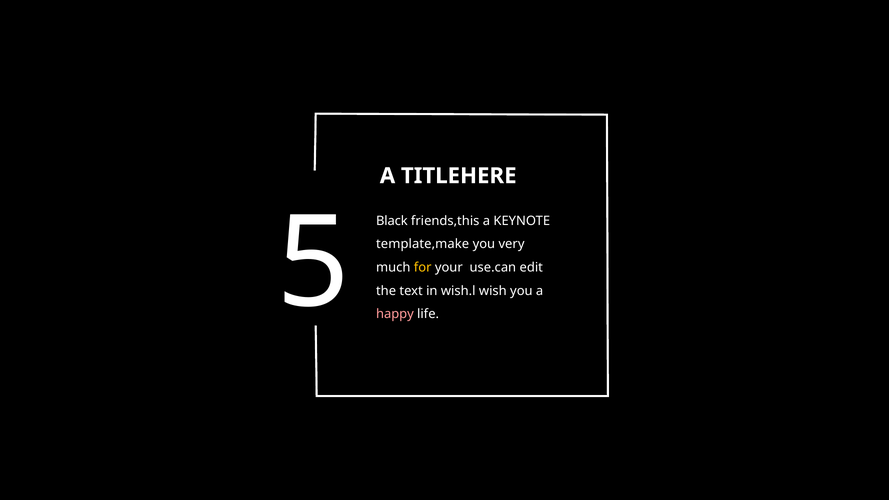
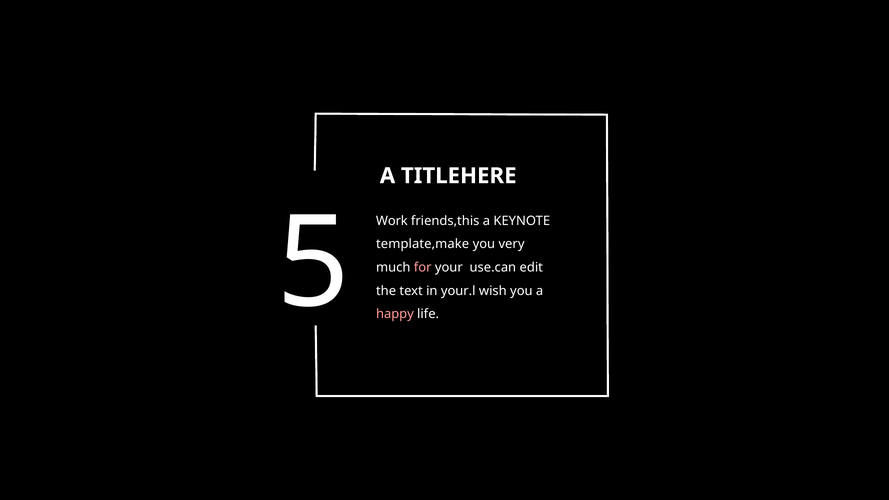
Black: Black -> Work (392, 221)
for colour: yellow -> pink (423, 268)
wish.l: wish.l -> your.l (458, 291)
